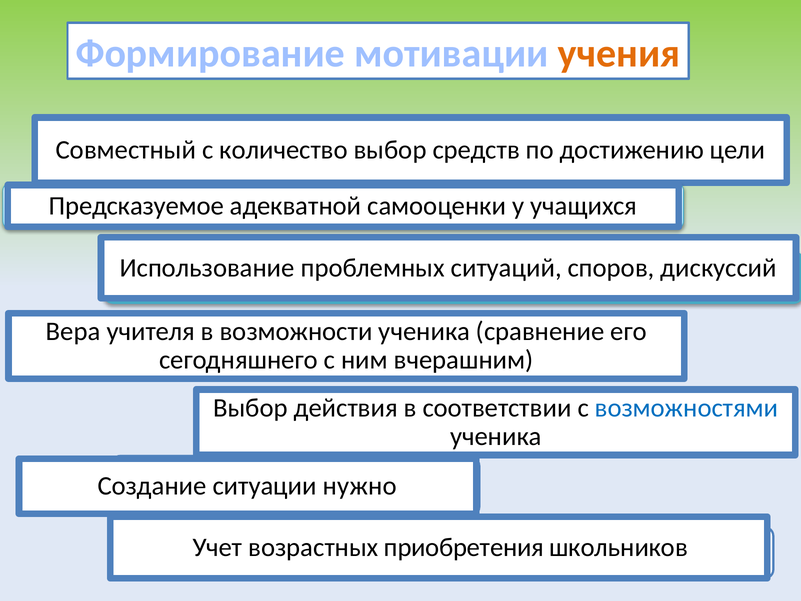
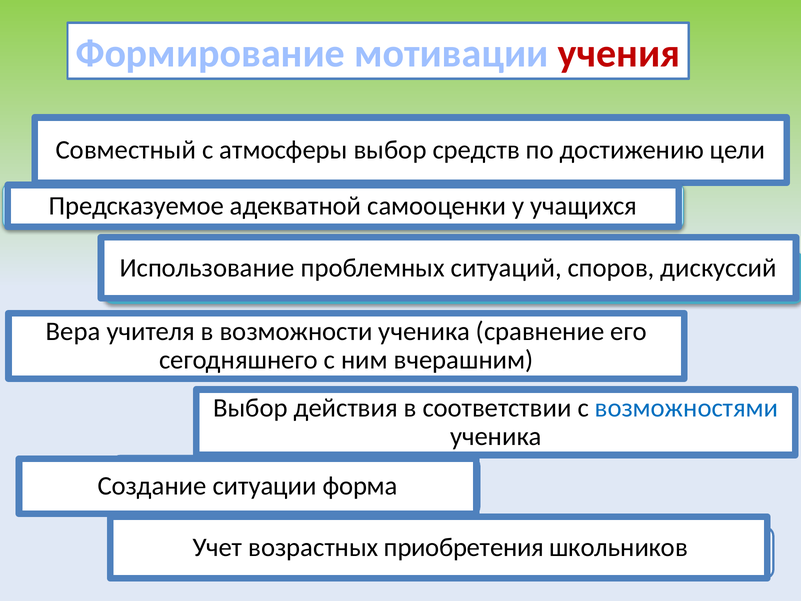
учения colour: orange -> red (619, 54)
количество: количество -> атмосферы (284, 150)
нужно: нужно -> форма (360, 486)
